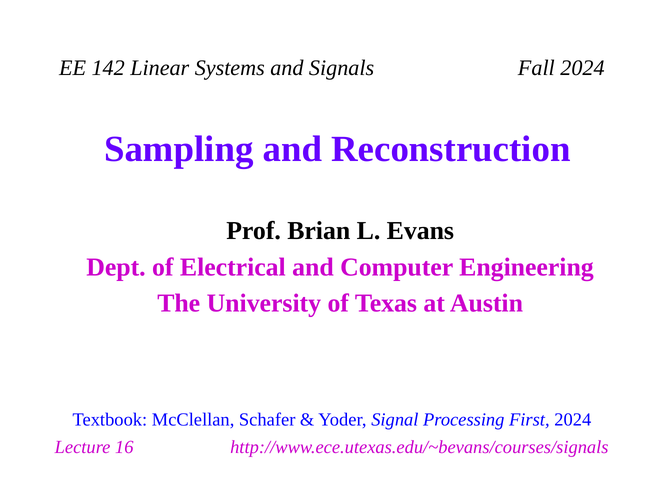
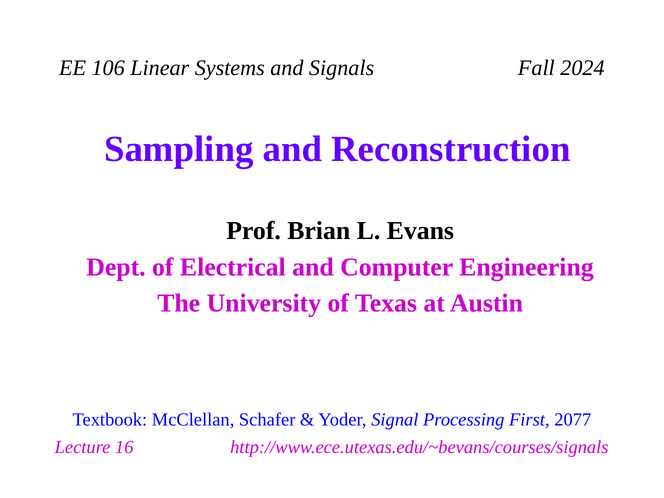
142: 142 -> 106 (108, 68)
First 2024: 2024 -> 2077 (573, 420)
